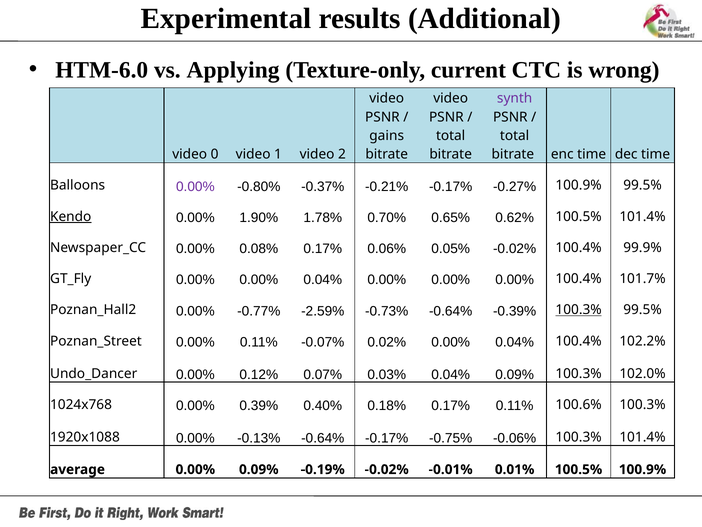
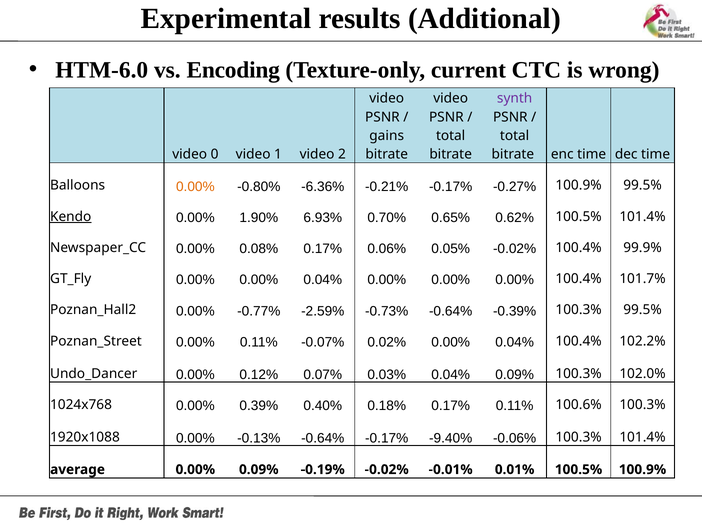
Applying: Applying -> Encoding (233, 70)
0.00% colour: purple -> orange (195, 186)
-0.37%: -0.37% -> -6.36% (323, 186)
1.78%: 1.78% -> 6.93% (323, 217)
100.3% underline: present -> none (579, 310)
-0.75%: -0.75% -> -9.40% (451, 438)
